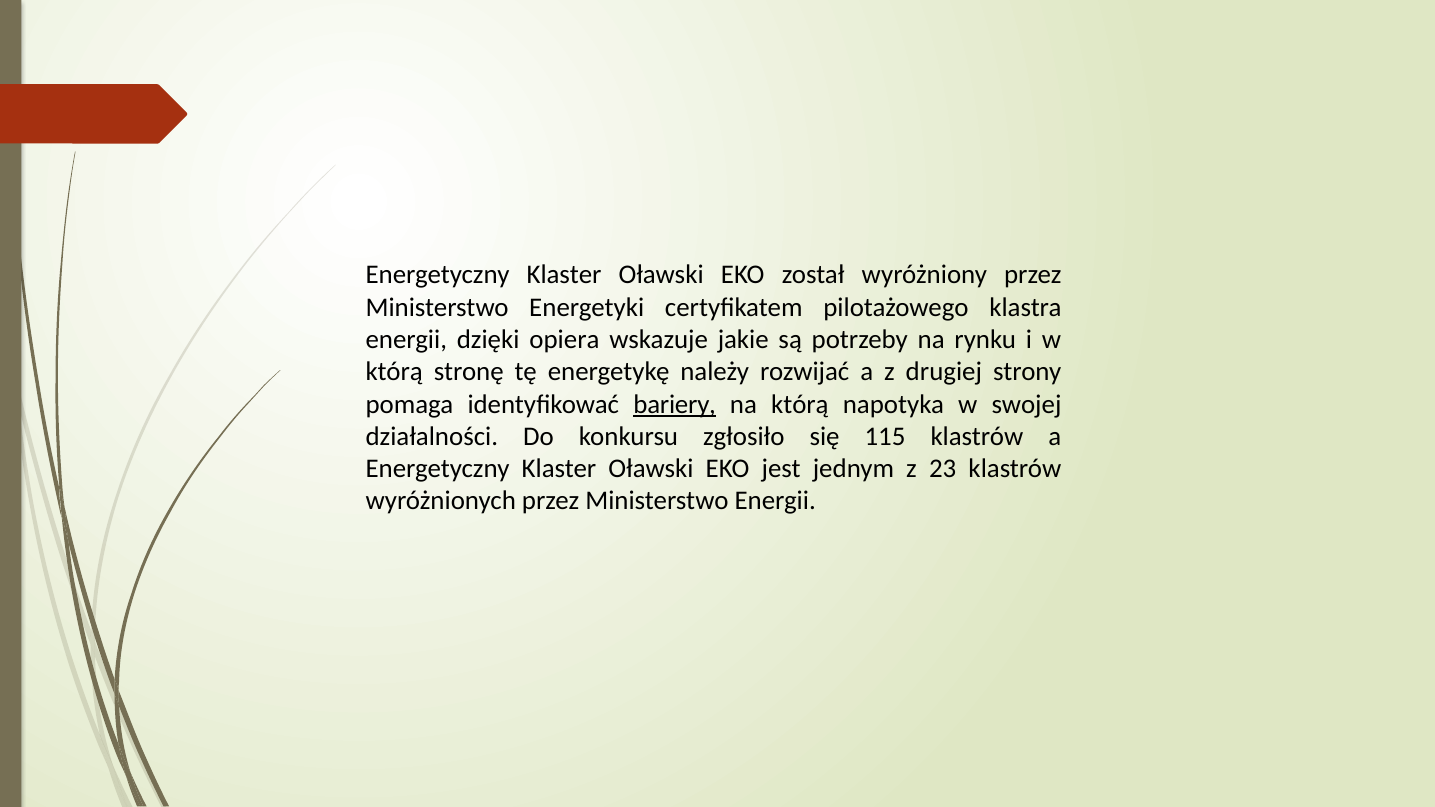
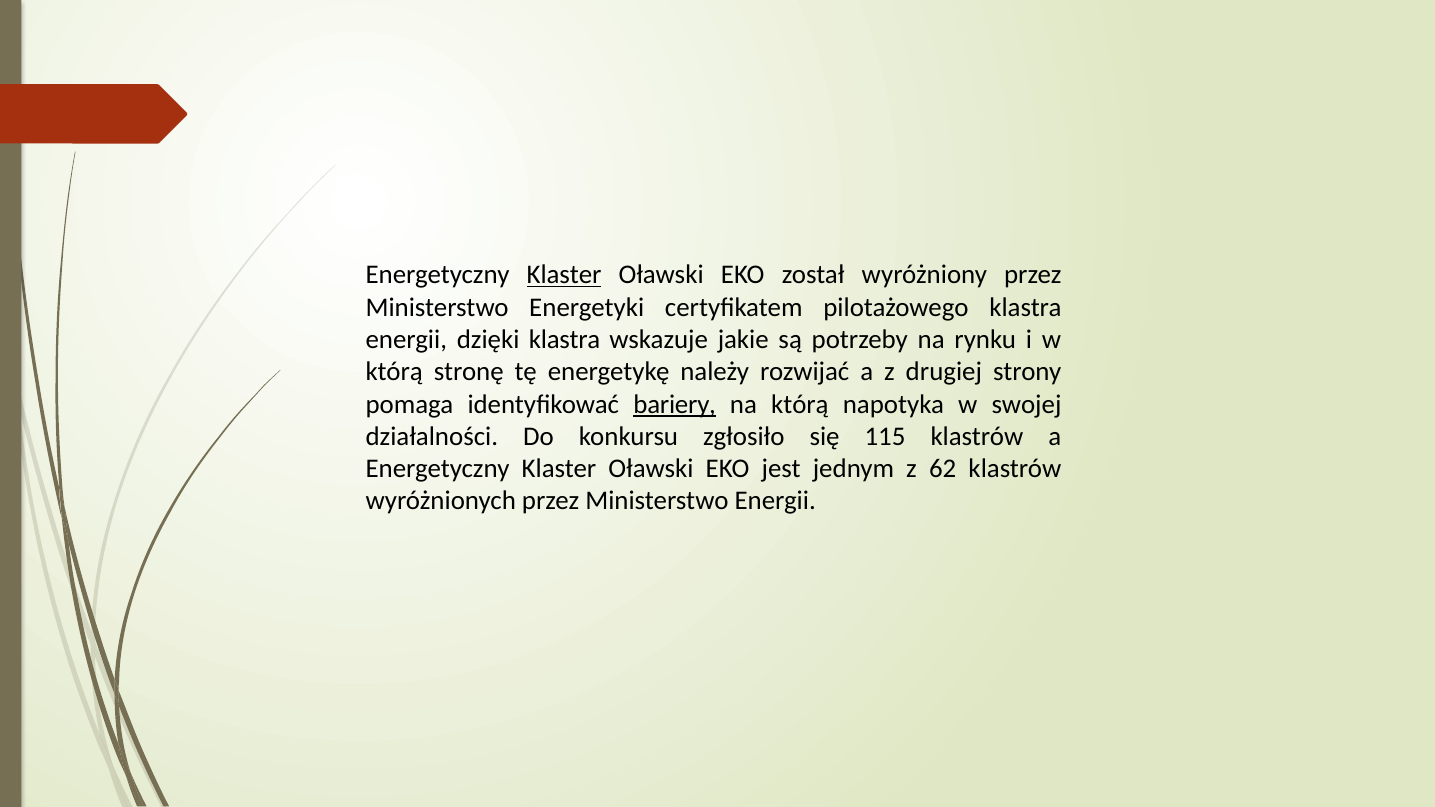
Klaster underline: none -> present (564, 275)
dzięki opiera: opiera -> klastra (565, 340)
23: 23 -> 62 (943, 469)
